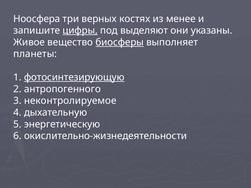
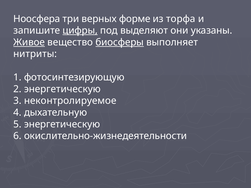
костях: костях -> форме (135, 19)
менее: менее -> торфа (181, 19)
Живое underline: none -> present (29, 42)
планеты: планеты -> нитриты (35, 54)
фотосинтезирующую underline: present -> none (74, 77)
2 антропогенного: антропогенного -> энергетическую (62, 89)
